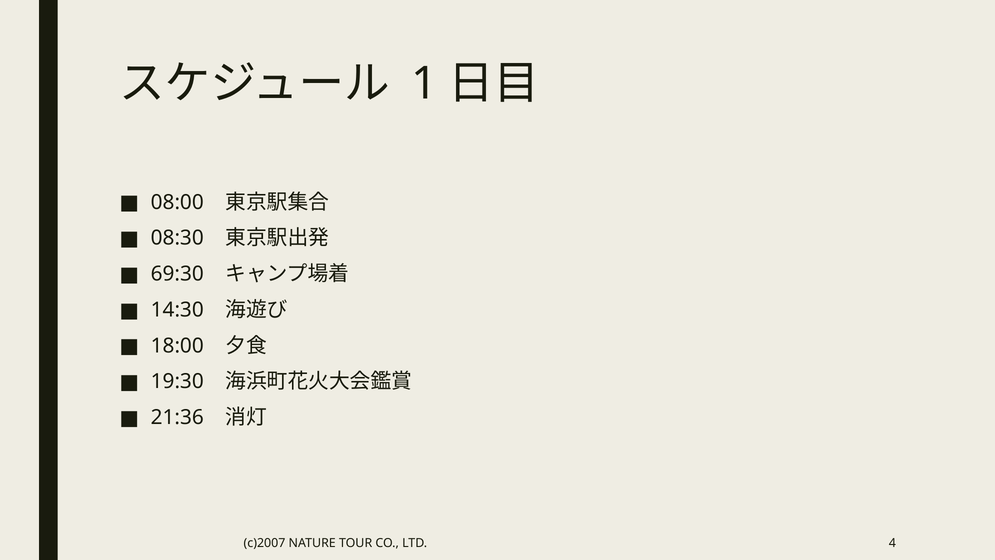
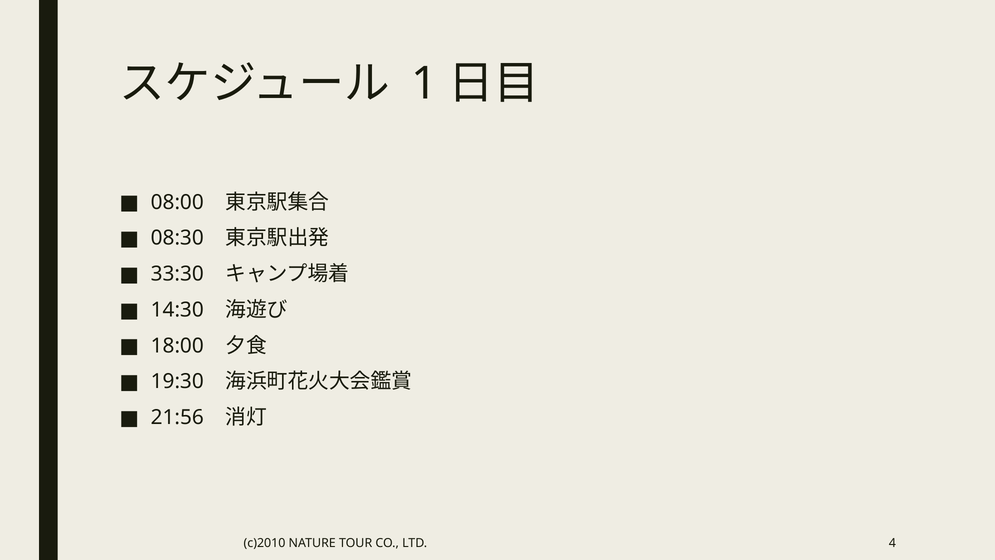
69:30: 69:30 -> 33:30 (177, 274)
21:36: 21:36 -> 21:56 (177, 417)
c)2007: c)2007 -> c)2010 (265, 543)
